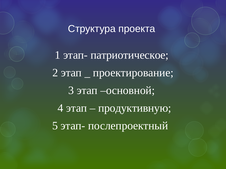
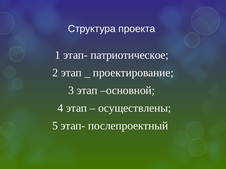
продуктивную: продуктивную -> осуществлены (135, 108)
